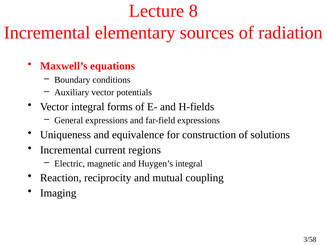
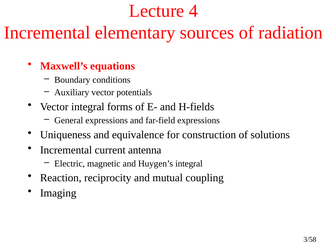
8: 8 -> 4 (193, 11)
regions: regions -> antenna (145, 150)
